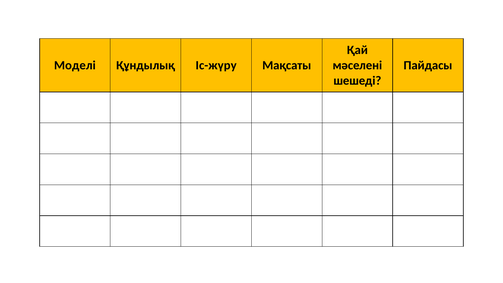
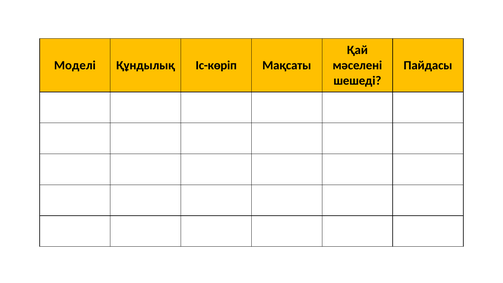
Іс-жүру: Іс-жүру -> Іс-көріп (216, 65)
